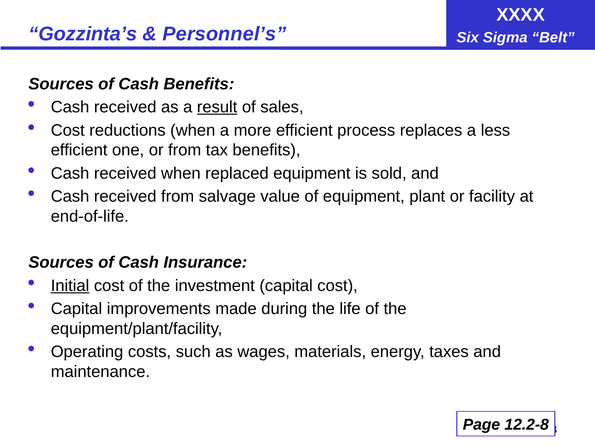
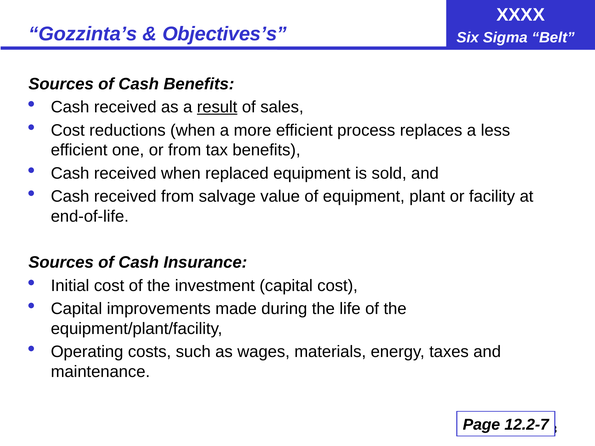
Personnel’s: Personnel’s -> Objectives’s (225, 34)
Initial underline: present -> none (70, 286)
12.2-8: 12.2-8 -> 12.2-7 (527, 425)
